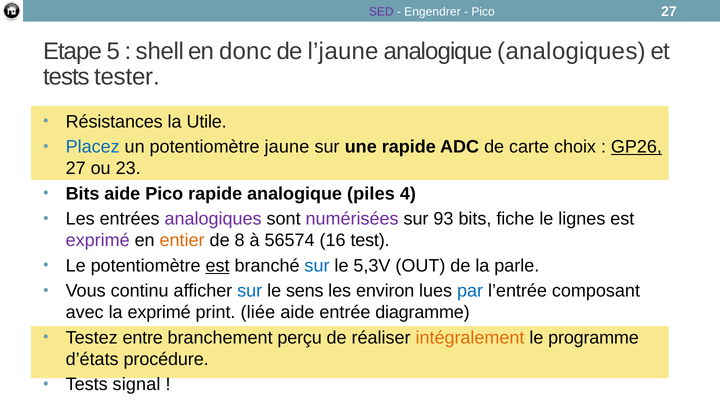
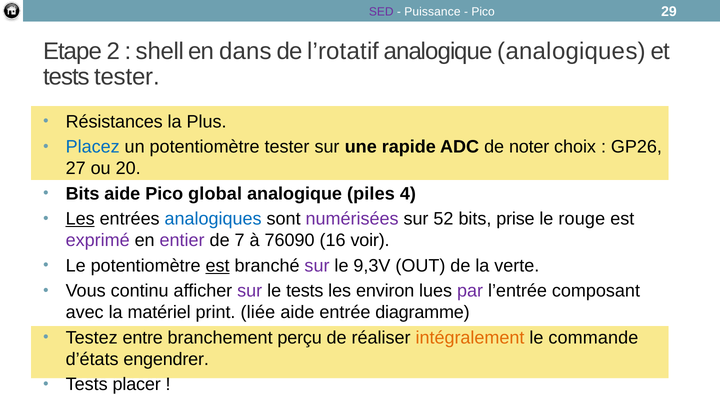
Engendrer: Engendrer -> Puissance (432, 12)
Pico 27: 27 -> 29 (669, 12)
5: 5 -> 2 (113, 51)
donc: donc -> dans (245, 51)
l’jaune: l’jaune -> l’rotatif (343, 51)
Utile: Utile -> Plus (207, 122)
potentiomètre jaune: jaune -> tester (287, 147)
carte: carte -> noter (529, 147)
GP26 underline: present -> none (636, 147)
23: 23 -> 20 (128, 169)
Pico rapide: rapide -> global (215, 194)
Les underline: none -> present (80, 219)
analogiques colour: purple -> blue (213, 219)
93: 93 -> 52 (443, 219)
fiche: fiche -> prise (515, 219)
lignes: lignes -> rouge (582, 219)
entier colour: orange -> purple (182, 241)
8: 8 -> 7 (240, 241)
56574: 56574 -> 76090 (290, 241)
test: test -> voir (370, 241)
sur colour: blue -> purple (317, 266)
5,3V: 5,3V -> 9,3V (372, 266)
parle: parle -> verte (517, 266)
sur colour: blue -> purple (250, 291)
le sens: sens -> tests (305, 291)
par colour: blue -> purple (470, 291)
la exprimé: exprimé -> matériel (159, 313)
programme: programme -> commande (593, 338)
procédure: procédure -> engendrer (166, 359)
signal: signal -> placer (137, 385)
